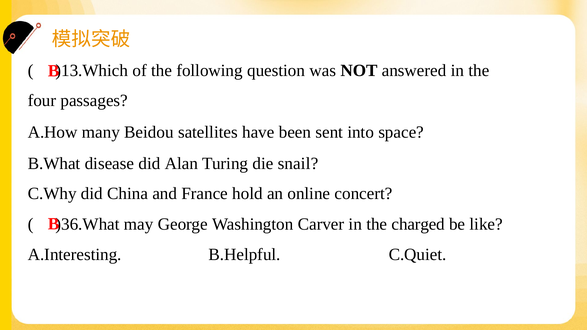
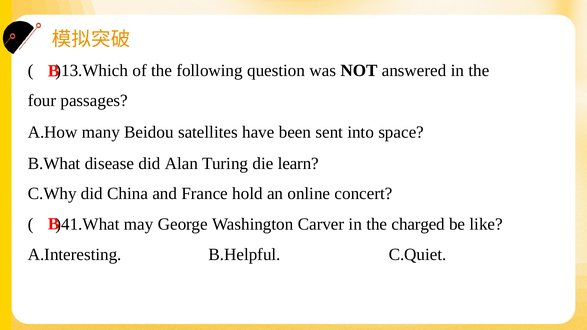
snail: snail -> learn (298, 164)
)36.What: )36.What -> )41.What (88, 224)
